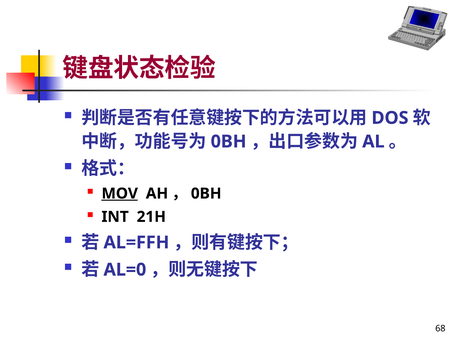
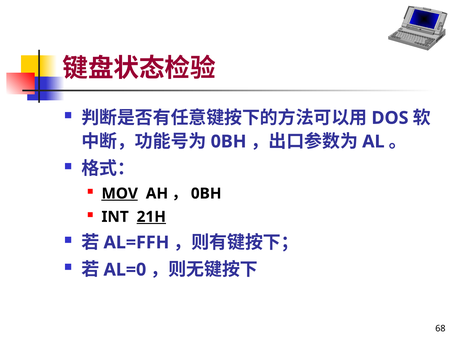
21H underline: none -> present (151, 217)
